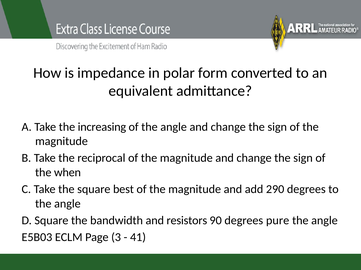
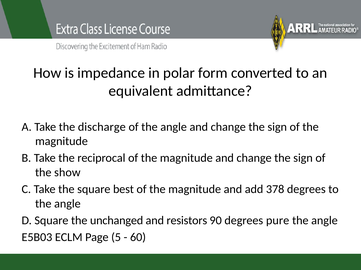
increasing: increasing -> discharge (102, 127)
when: when -> show (67, 173)
290: 290 -> 378 (275, 190)
bandwidth: bandwidth -> unchanged (117, 221)
3: 3 -> 5 (116, 238)
41: 41 -> 60 (138, 238)
